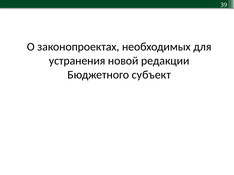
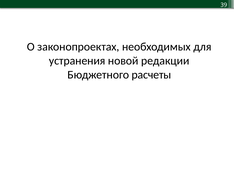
субъект: субъект -> расчеты (151, 75)
